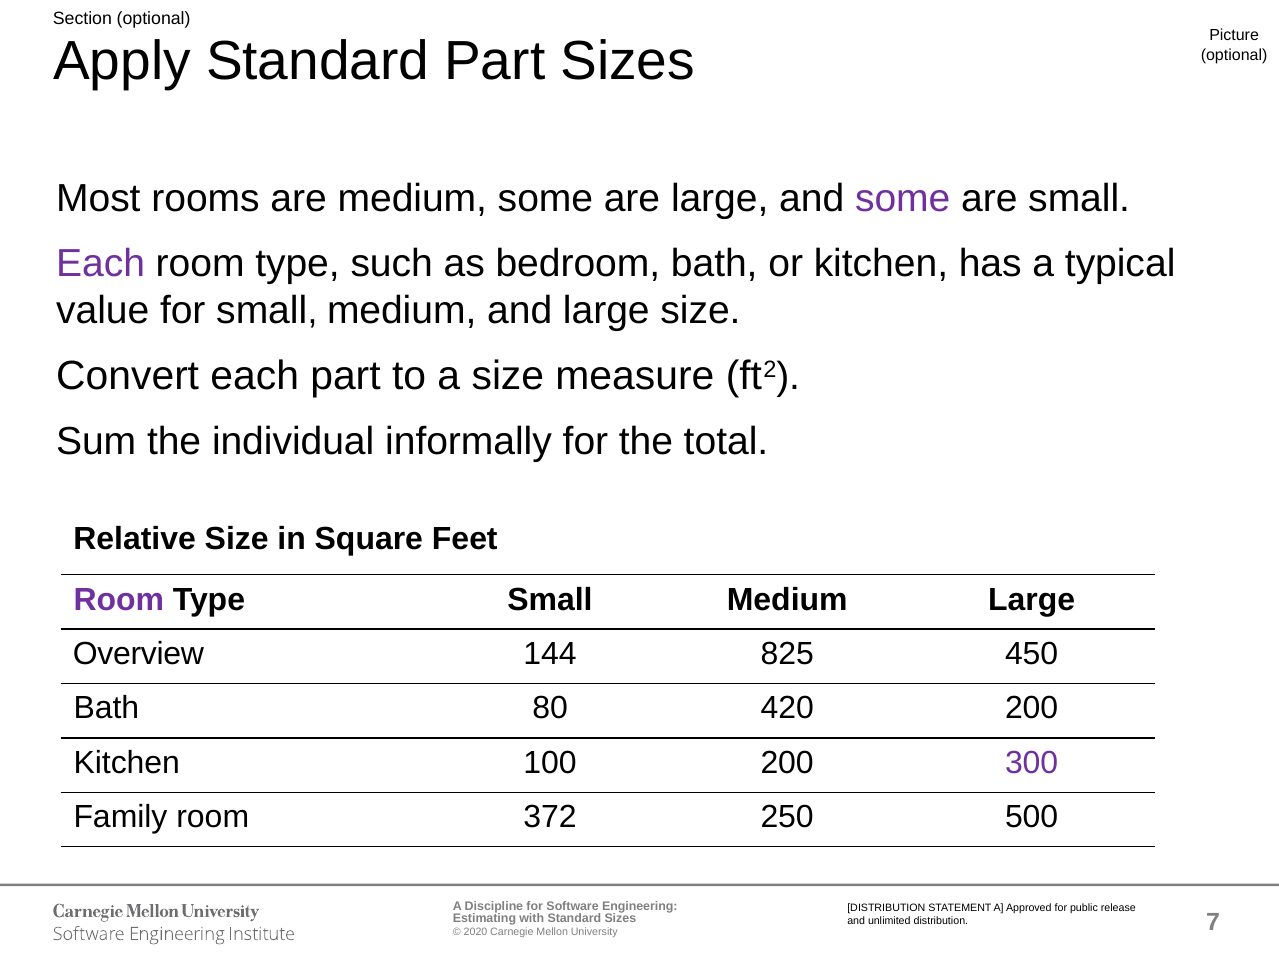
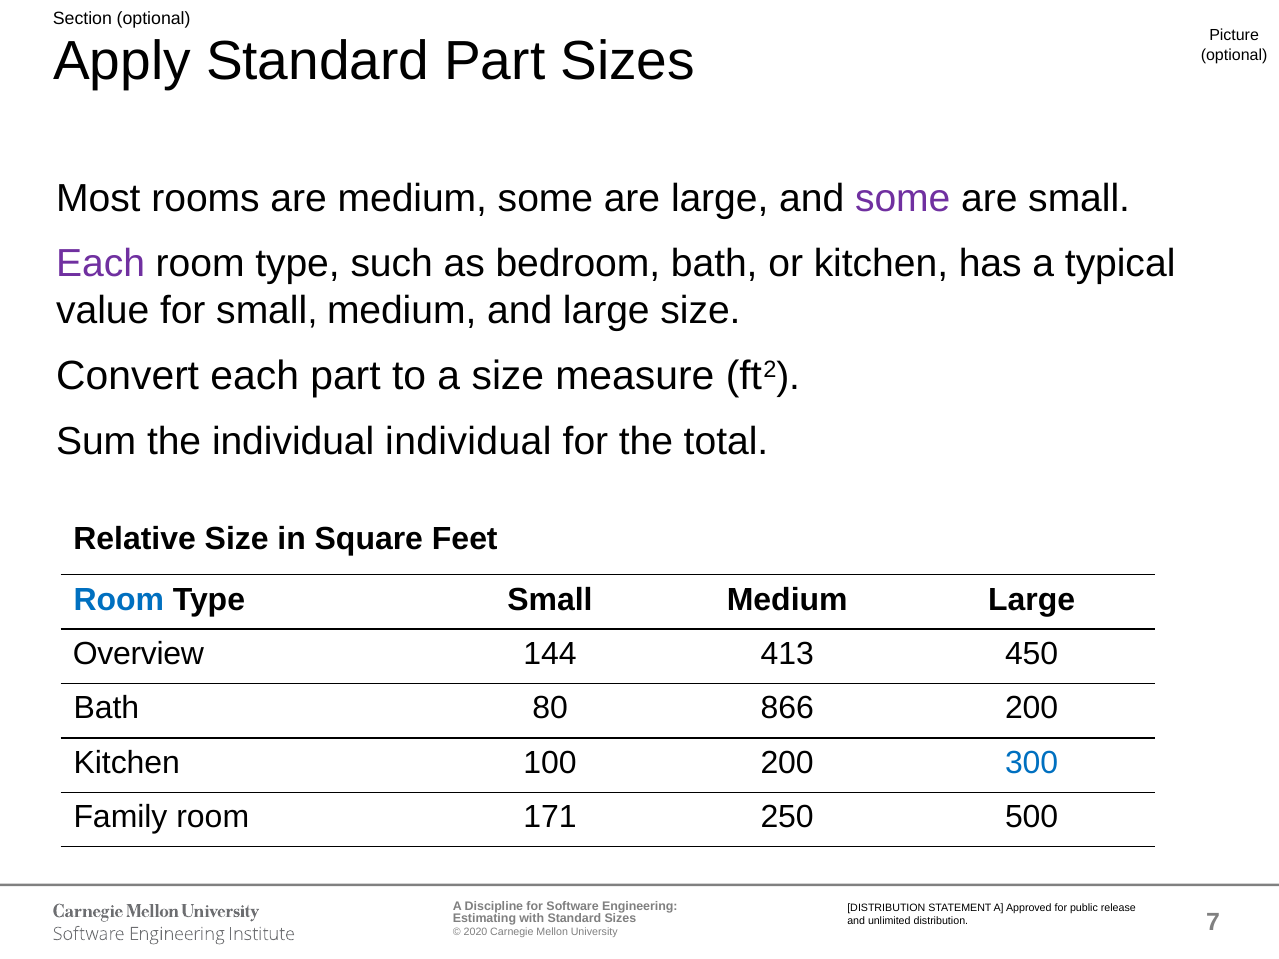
individual informally: informally -> individual (468, 442)
Room colour: purple -> blue (119, 600)
825: 825 -> 413 (787, 654)
420: 420 -> 866 (787, 708)
300 colour: purple -> blue (1032, 763)
372: 372 -> 171 (550, 817)
